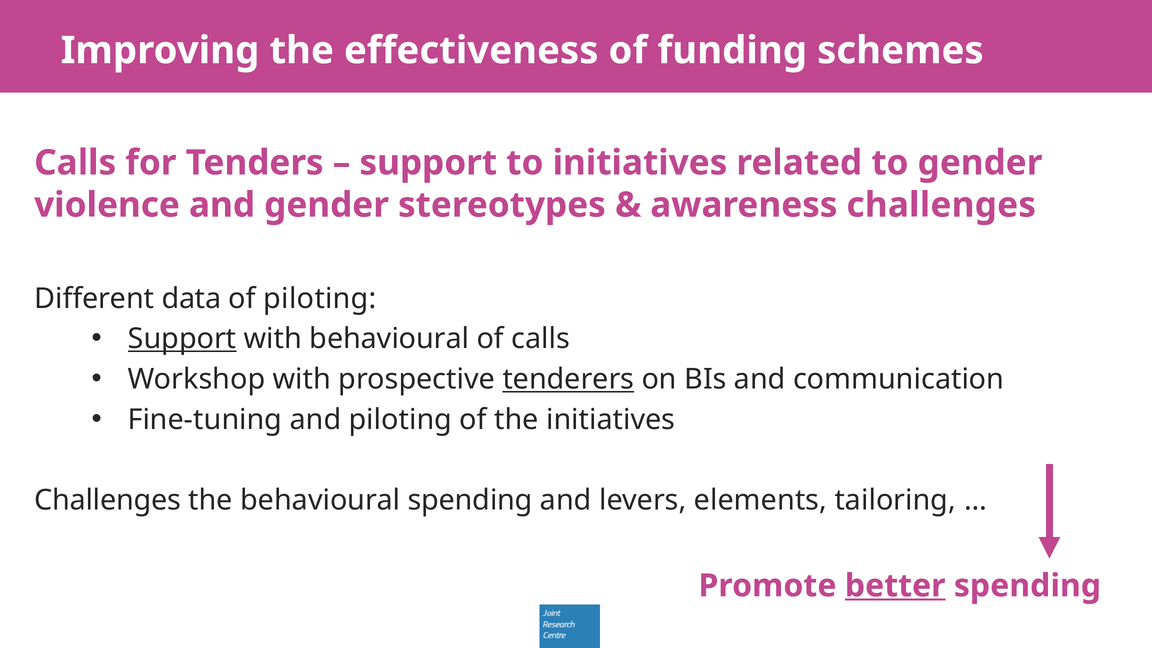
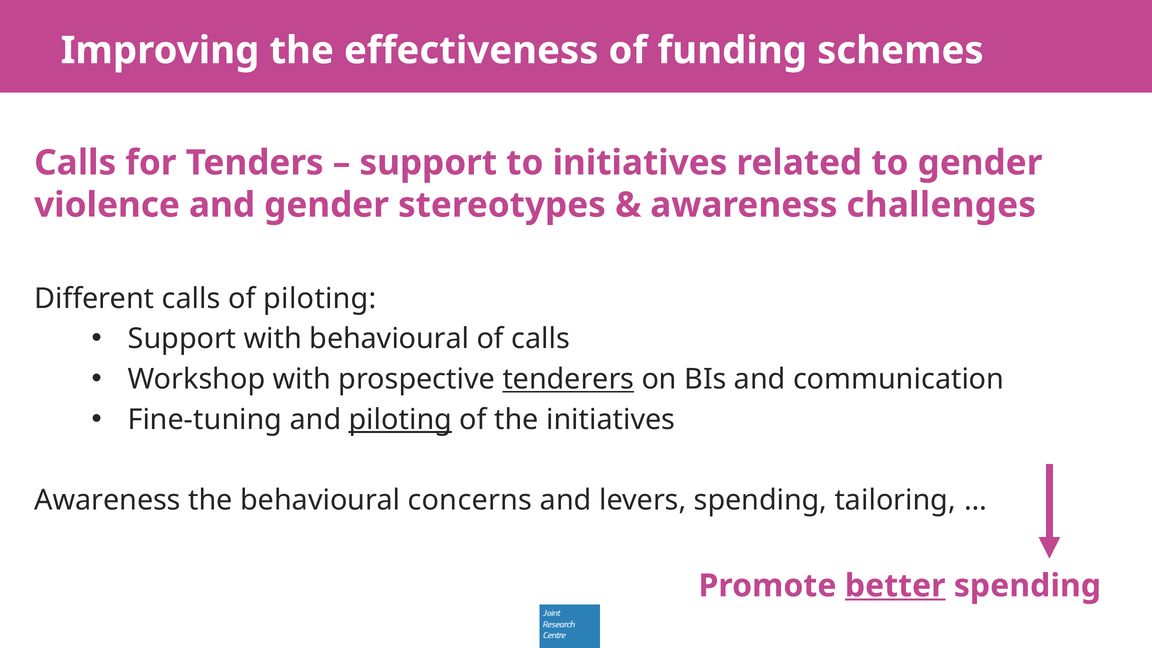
Different data: data -> calls (191, 299)
Support underline: present -> none (182, 339)
piloting underline: none -> present (400, 420)
Challenges: Challenges -> Awareness (107, 500)
behavioural spending: spending -> concerns (470, 500)
levers elements: elements -> spending (761, 500)
